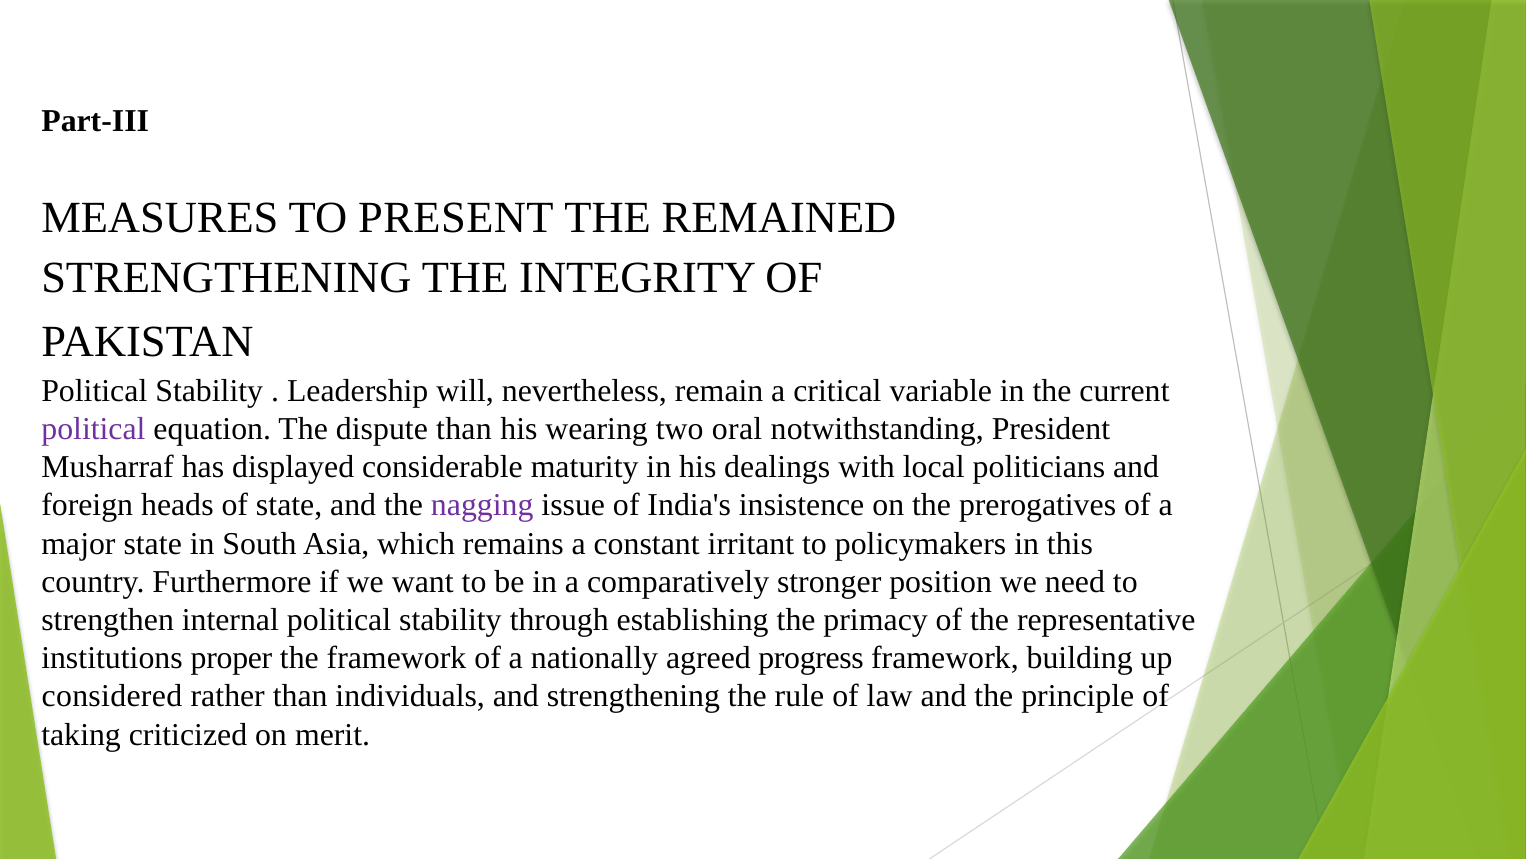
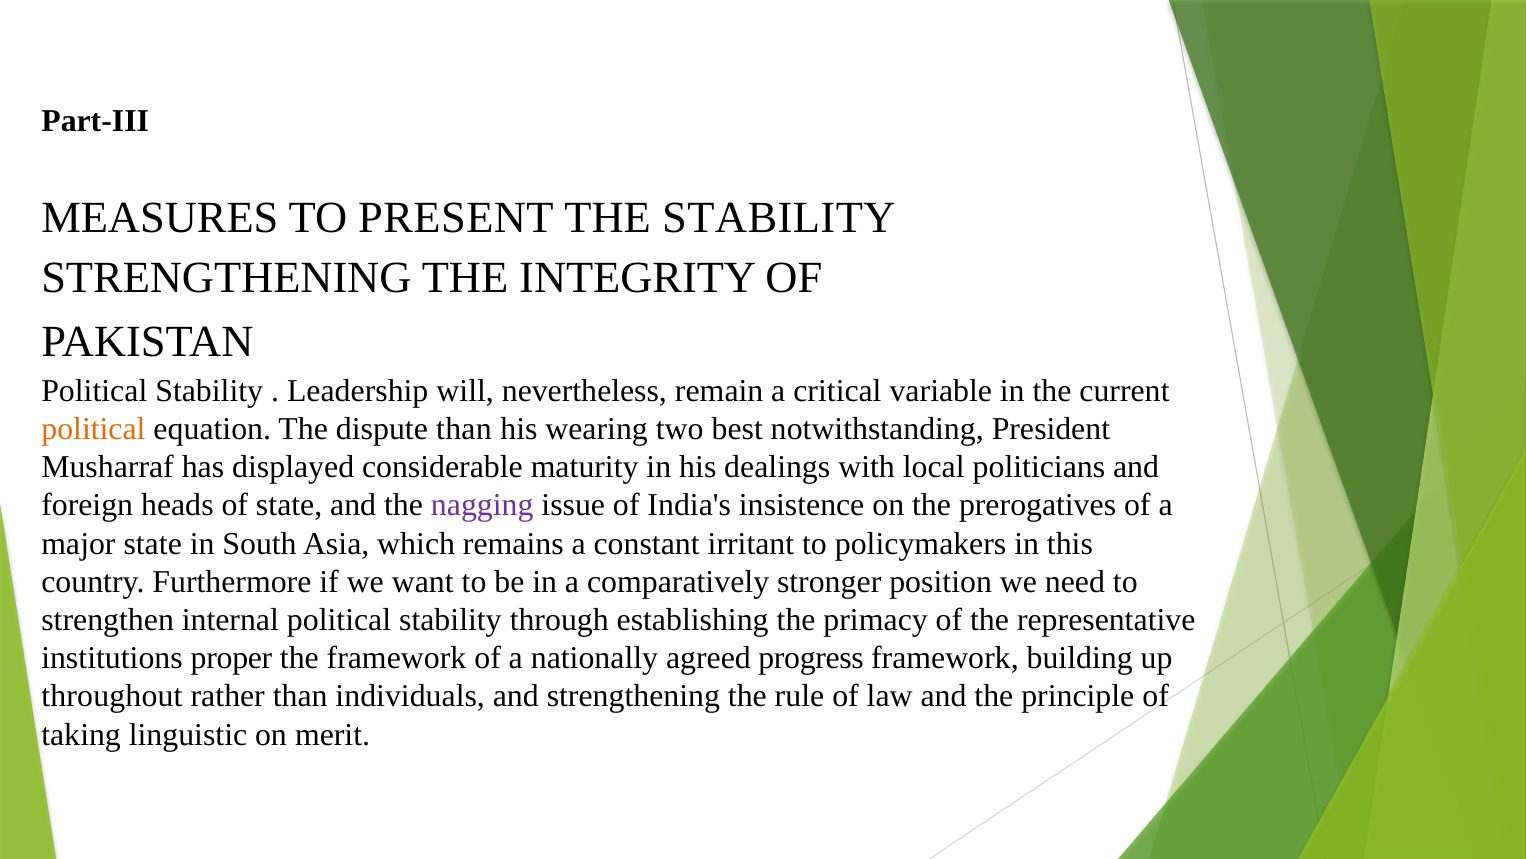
THE REMAINED: REMAINED -> STABILITY (779, 218)
political colour: purple -> orange (93, 429)
oral: oral -> best (737, 429)
considered: considered -> throughout (112, 696)
criticized: criticized -> linguistic (188, 734)
